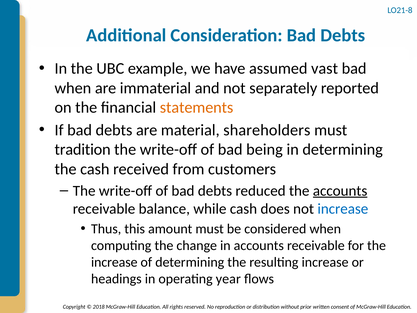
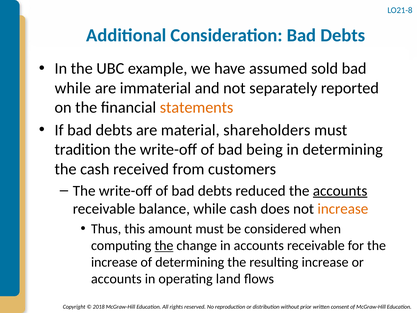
vast: vast -> sold (325, 69)
when: when -> while (73, 88)
increase colour: blue -> orange (343, 209)
the underline: none -> present (164, 245)
headings: headings -> accounts (116, 279)
year: year -> land (228, 279)
